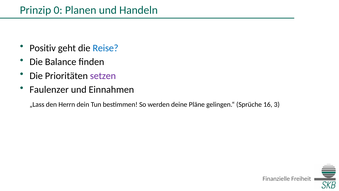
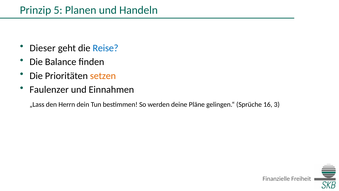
0: 0 -> 5 (58, 10)
Positiv: Positiv -> Dieser (43, 48)
setzen colour: purple -> orange (103, 76)
